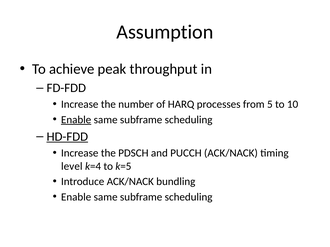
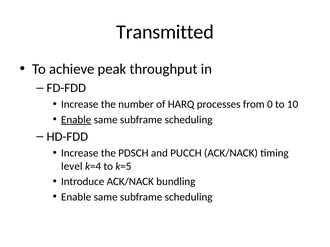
Assumption: Assumption -> Transmitted (165, 32)
5: 5 -> 0 (270, 105)
HD-FDD underline: present -> none (67, 137)
